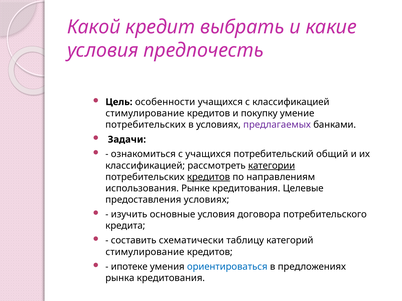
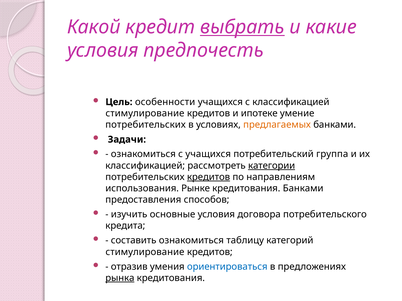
выбрать underline: none -> present (242, 27)
покупку: покупку -> ипотеке (259, 114)
предлагаемых colour: purple -> orange (277, 125)
общий: общий -> группа (332, 154)
кредитования Целевые: Целевые -> Банками (303, 189)
предоставления условиях: условиях -> способов (207, 200)
составить схематически: схематически -> ознакомиться (191, 241)
ипотеке: ипотеке -> отразив (129, 267)
рынка underline: none -> present (120, 278)
